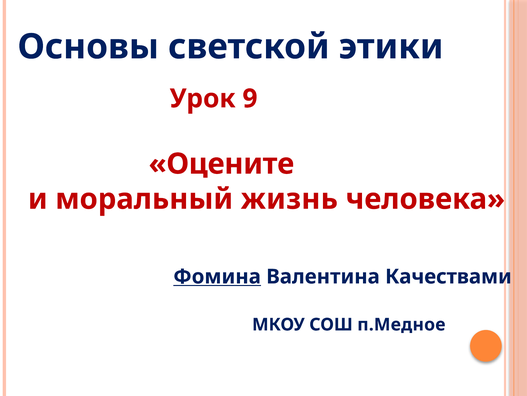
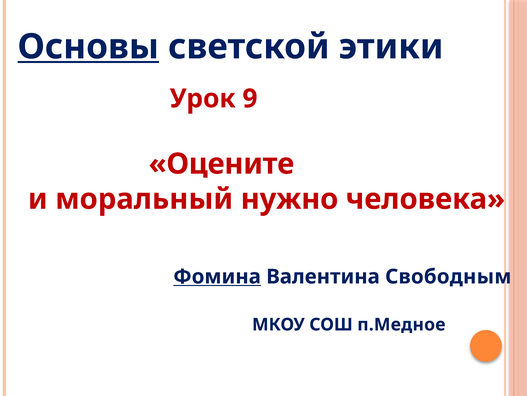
Основы underline: none -> present (88, 47)
жизнь: жизнь -> нужно (289, 199)
Качествами: Качествами -> Свободным (448, 276)
